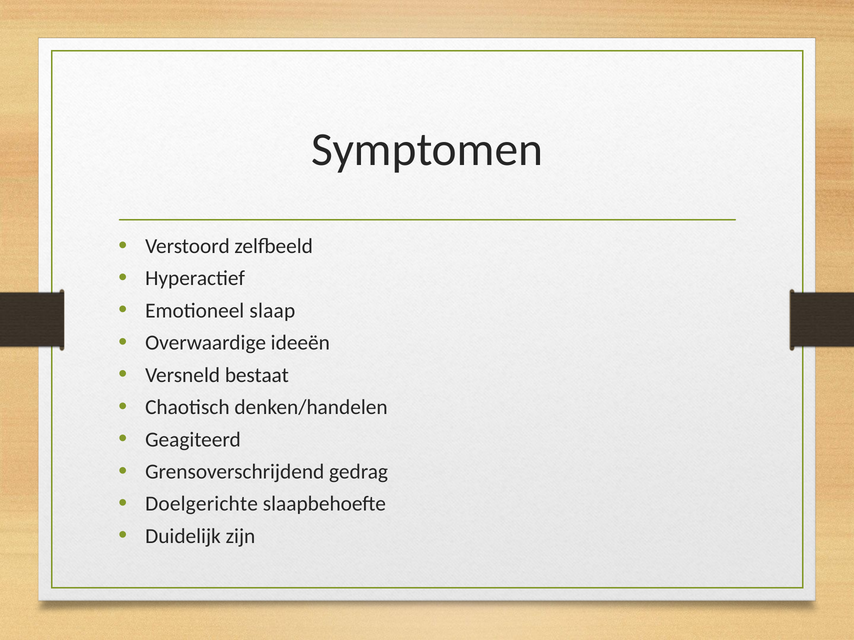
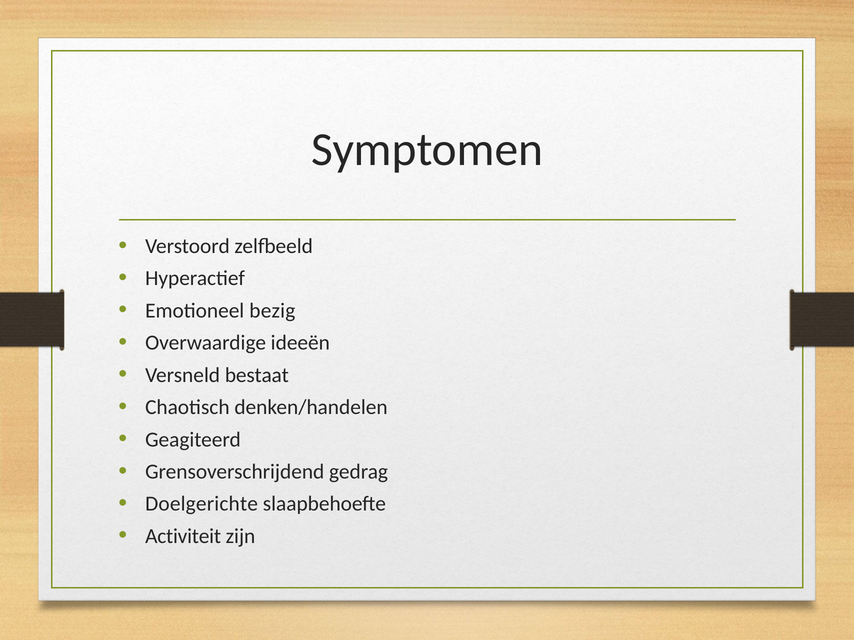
slaap: slaap -> bezig (272, 311)
Duidelijk: Duidelijk -> Activiteit (183, 537)
